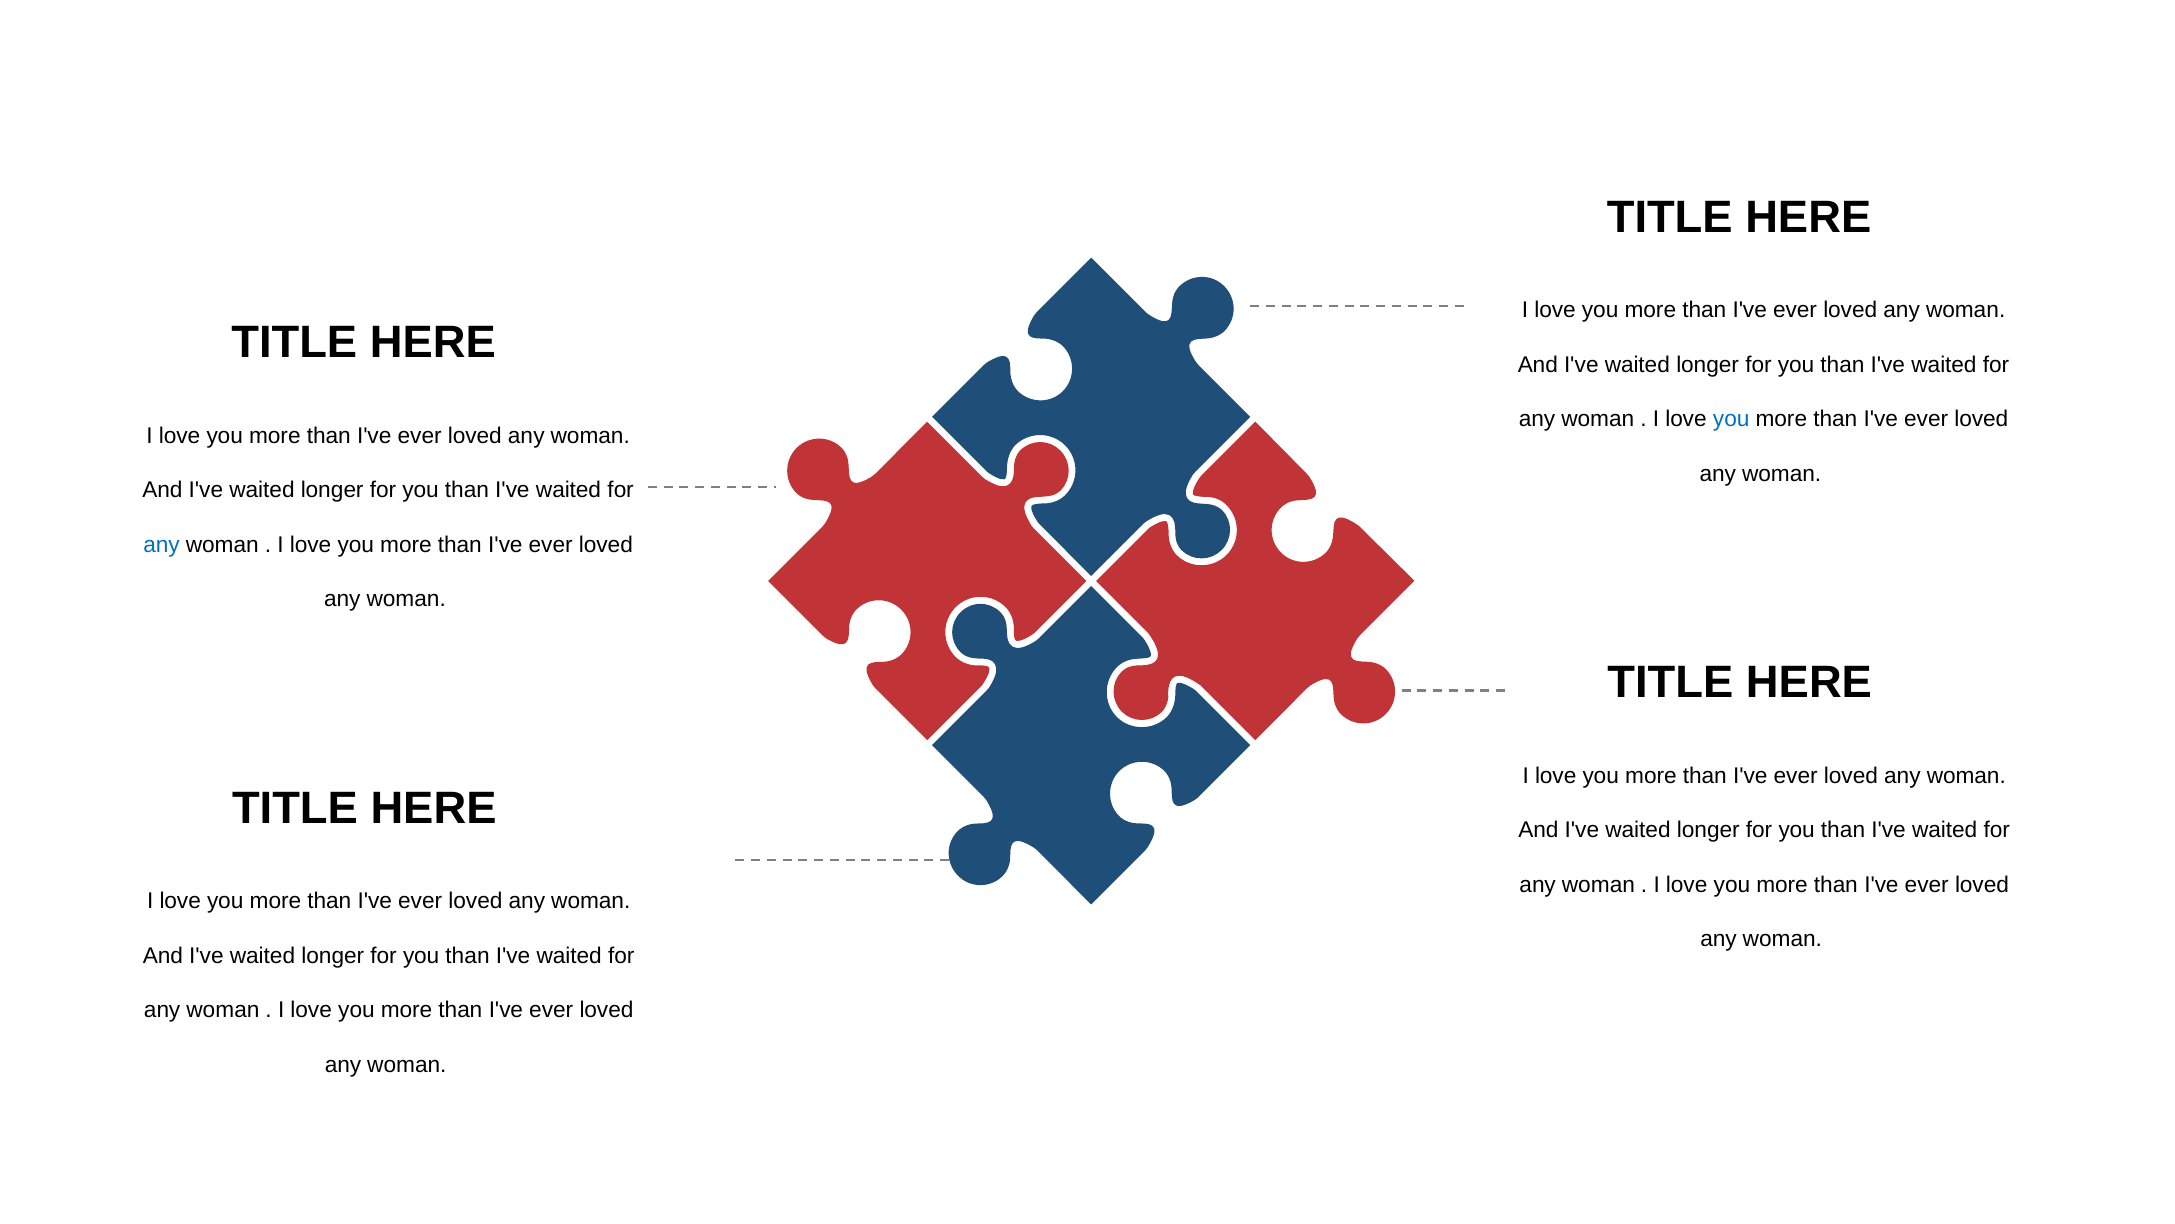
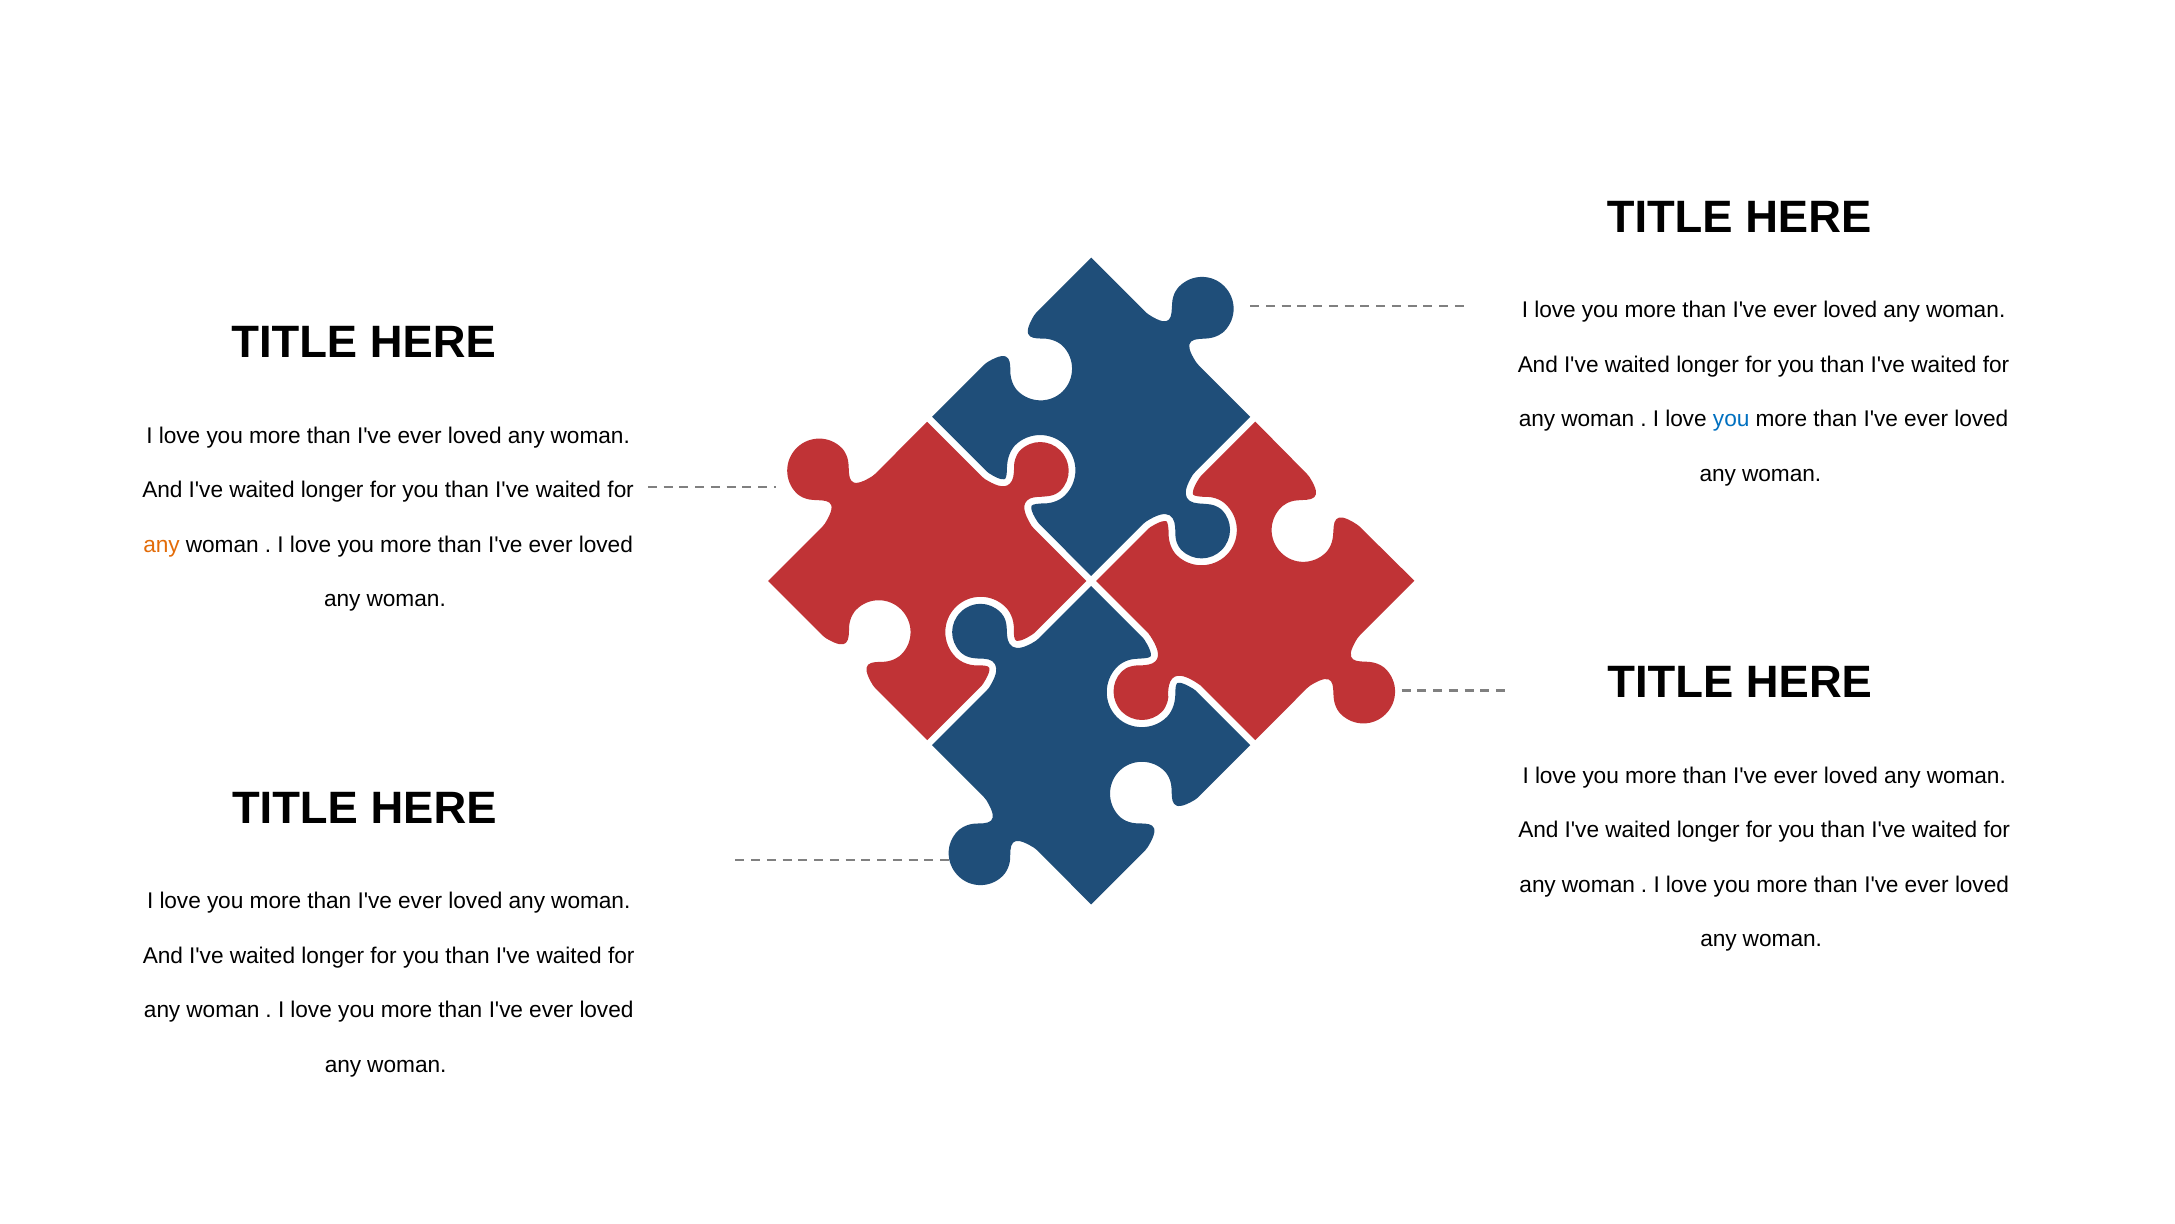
any colour: blue -> orange (162, 544)
